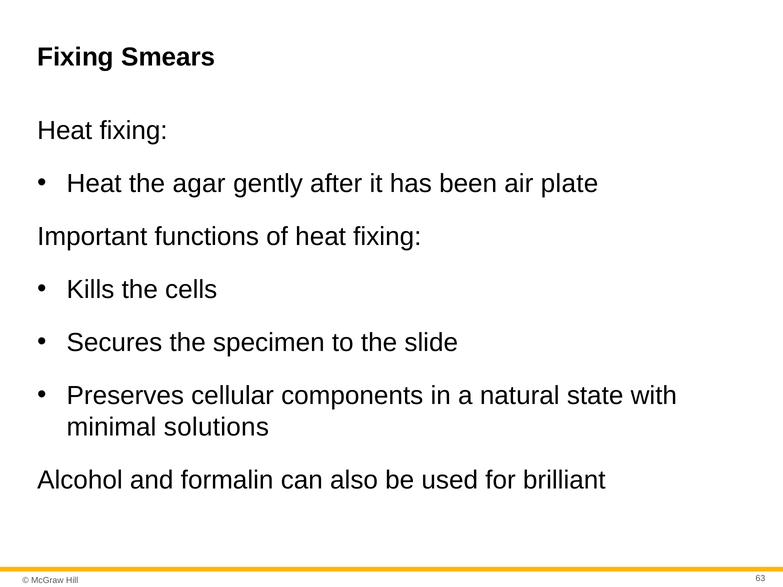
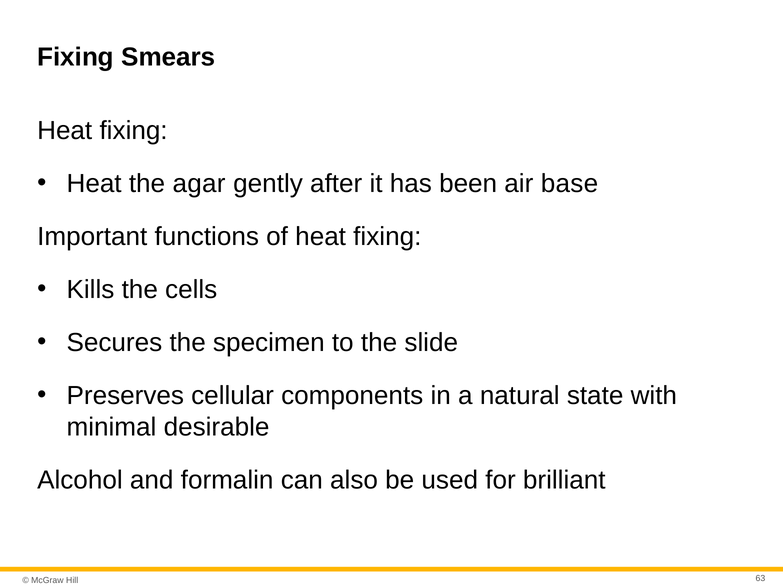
plate: plate -> base (569, 184)
solutions: solutions -> desirable (217, 427)
